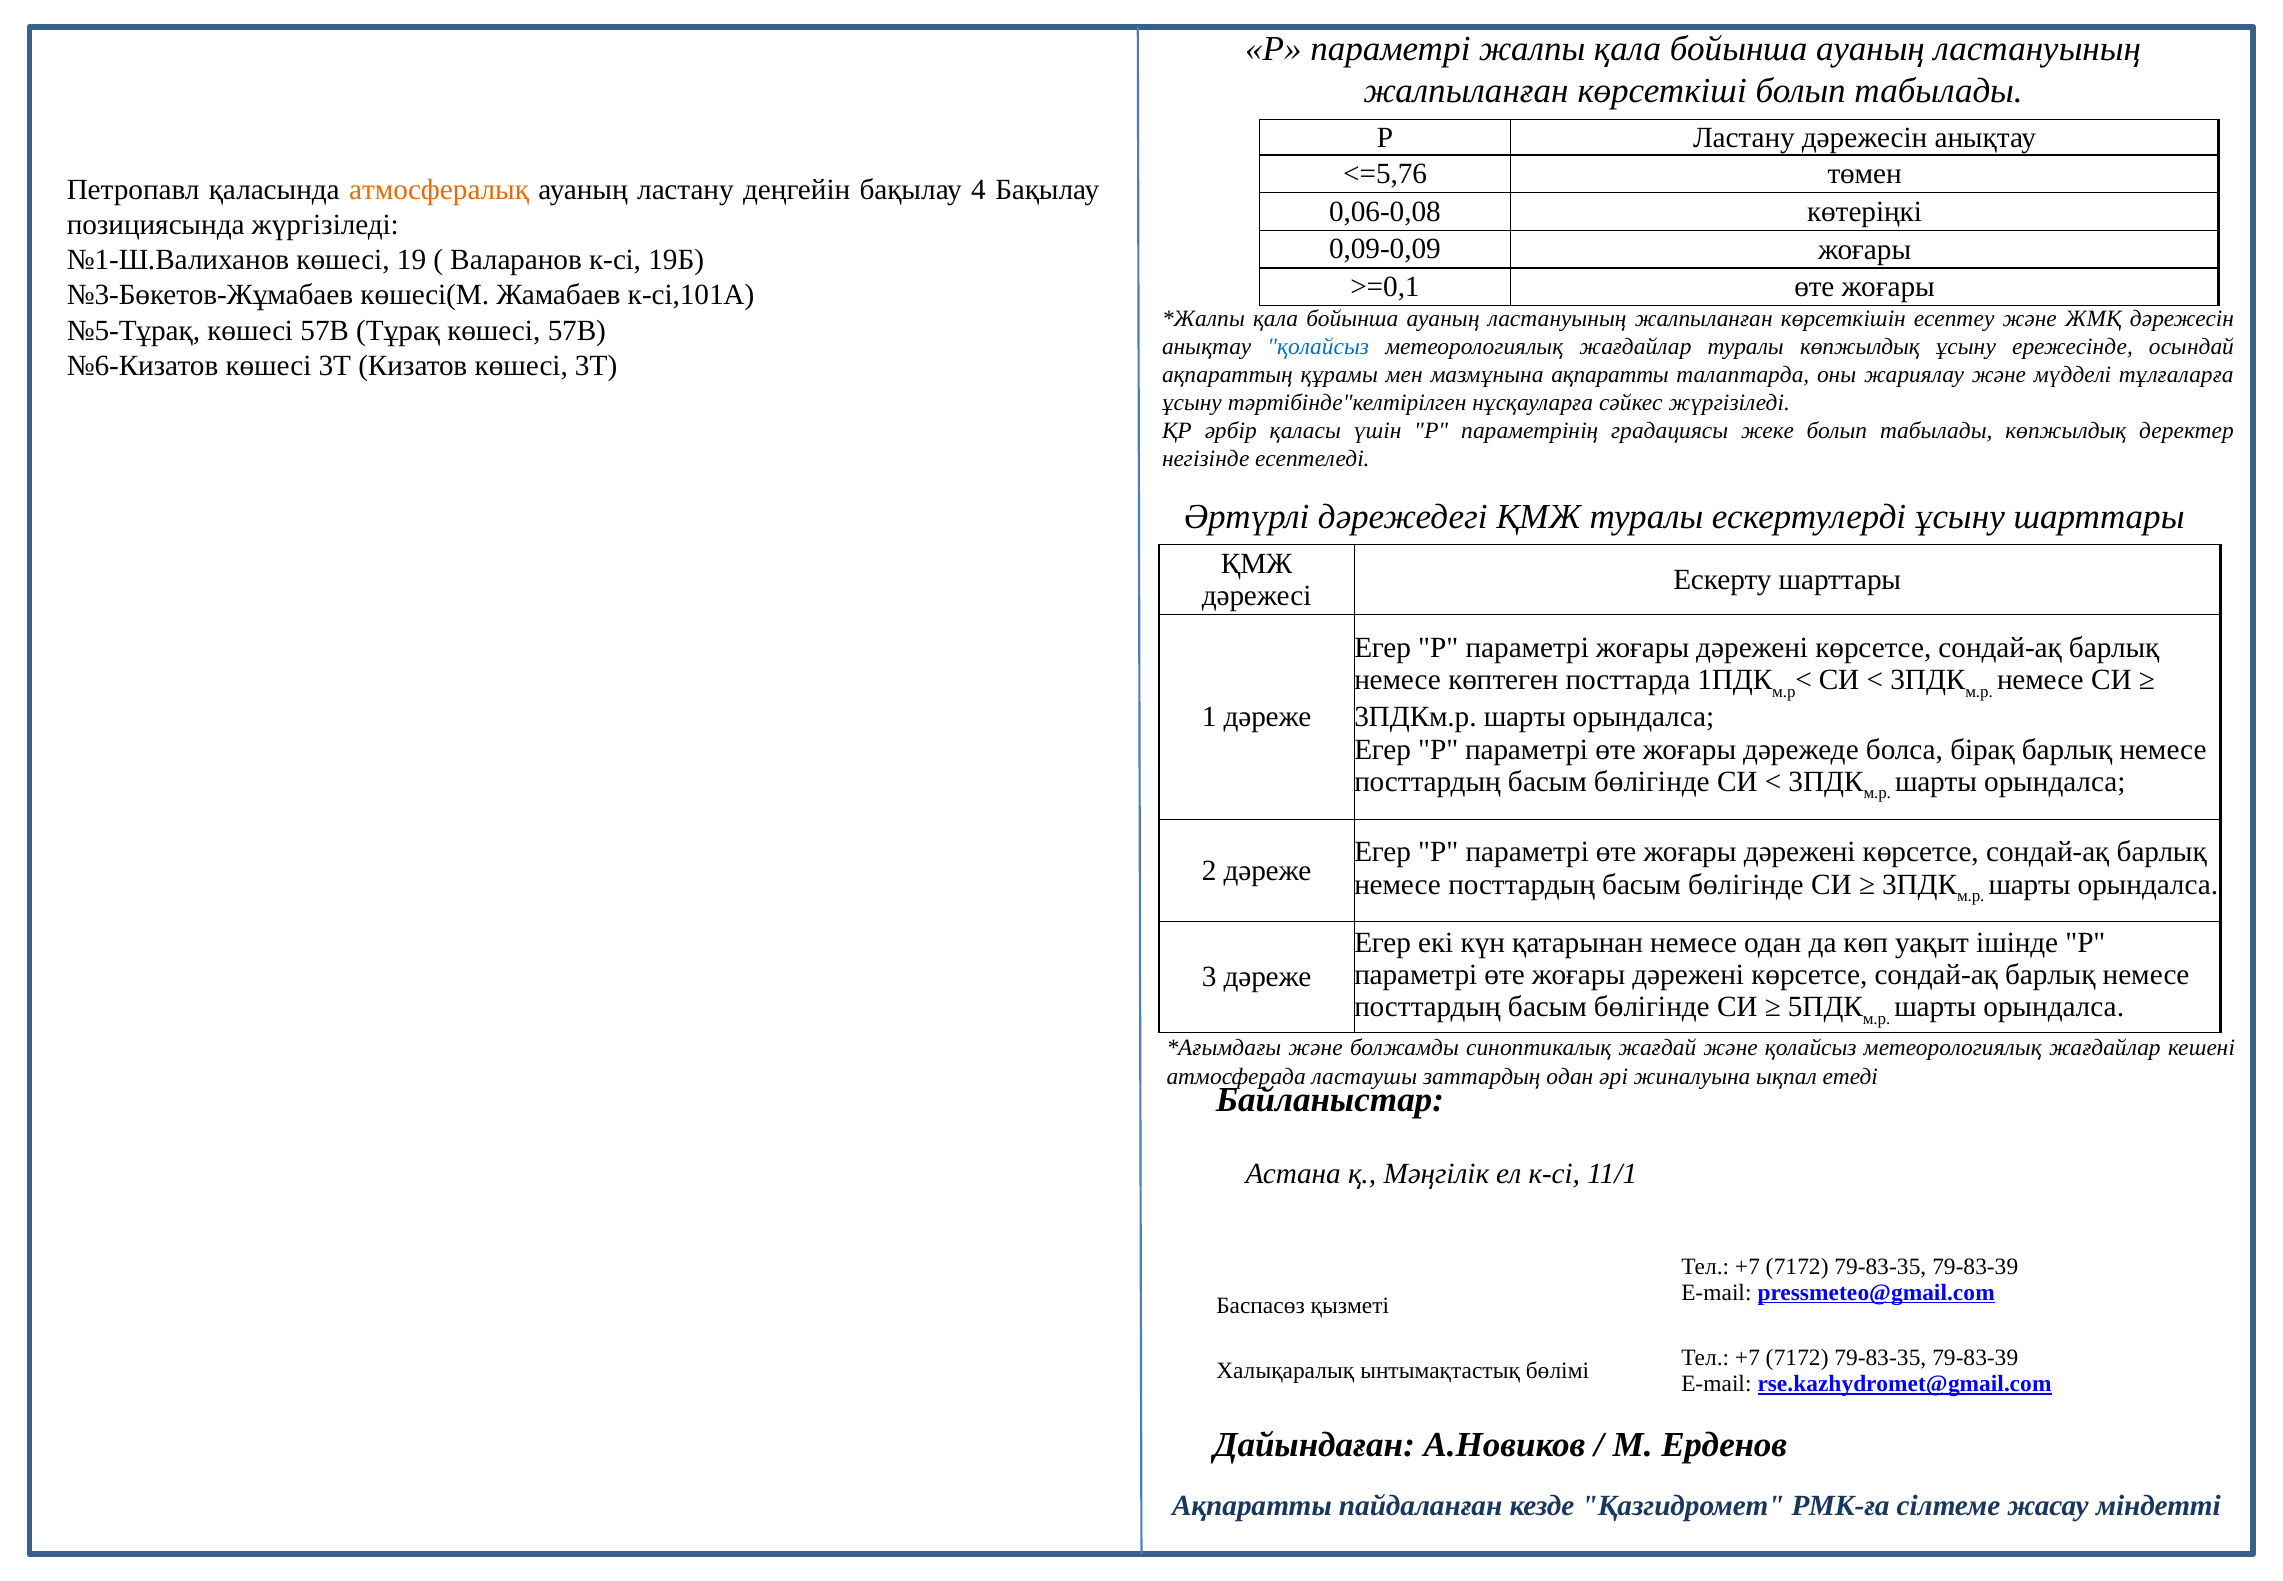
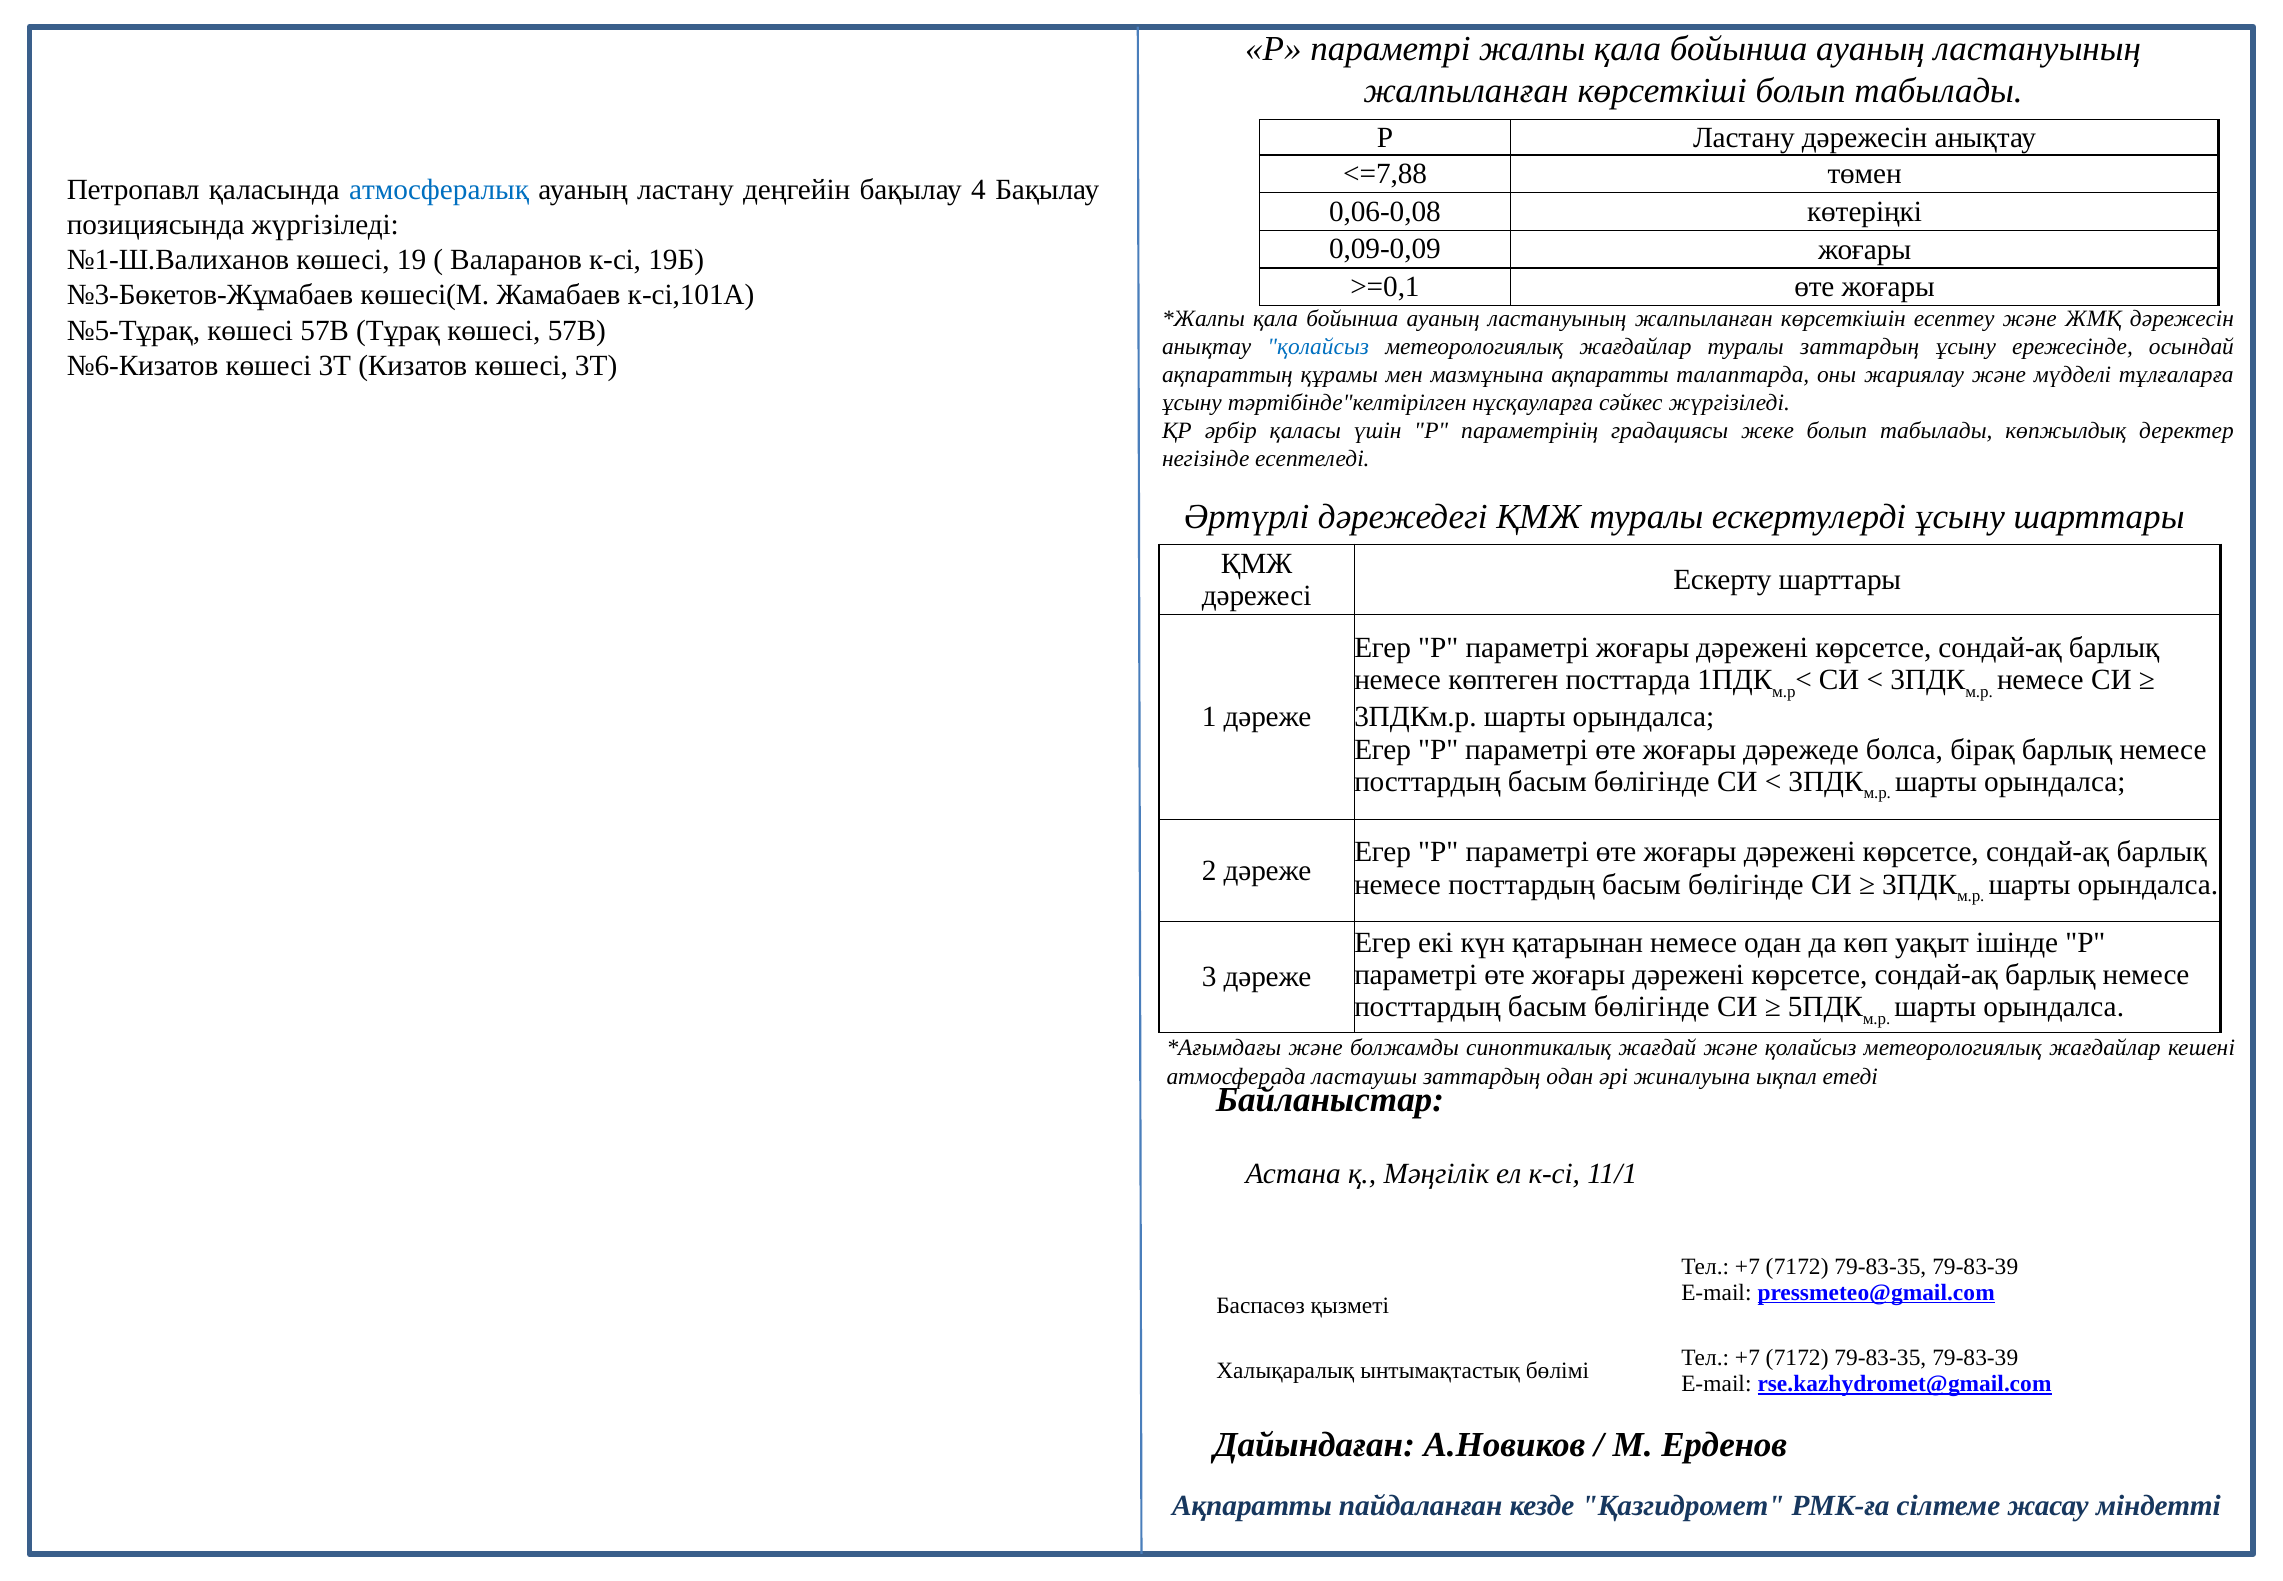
<=5,76: <=5,76 -> <=7,88 (1385, 174)
атмосфералық colour: orange -> blue (439, 190)
туралы көпжылдық: көпжылдық -> заттардың (1860, 347)
